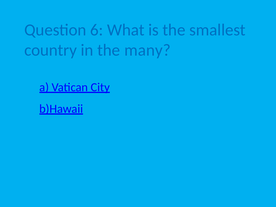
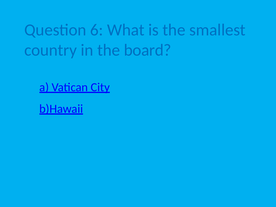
many: many -> board (148, 50)
